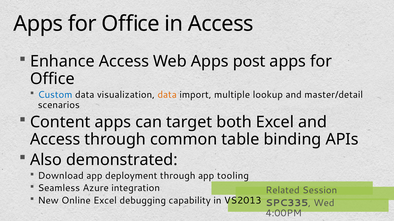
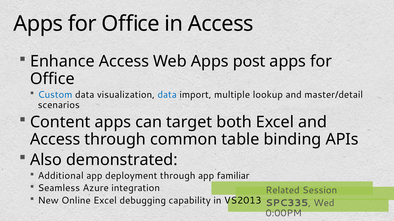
data colour: orange -> blue (167, 95)
Download: Download -> Additional (61, 176)
tooling: tooling -> familiar (233, 176)
4:00PM: 4:00PM -> 0:00PM (284, 214)
